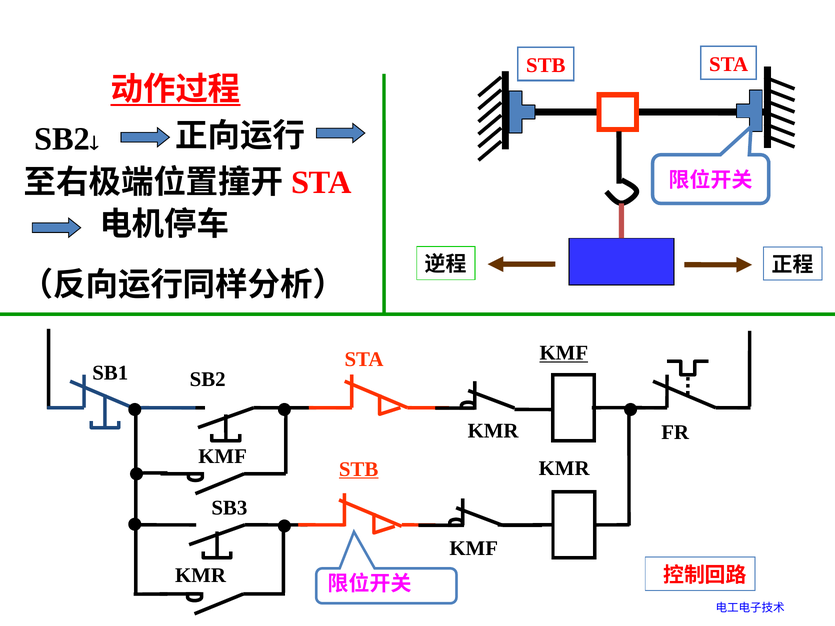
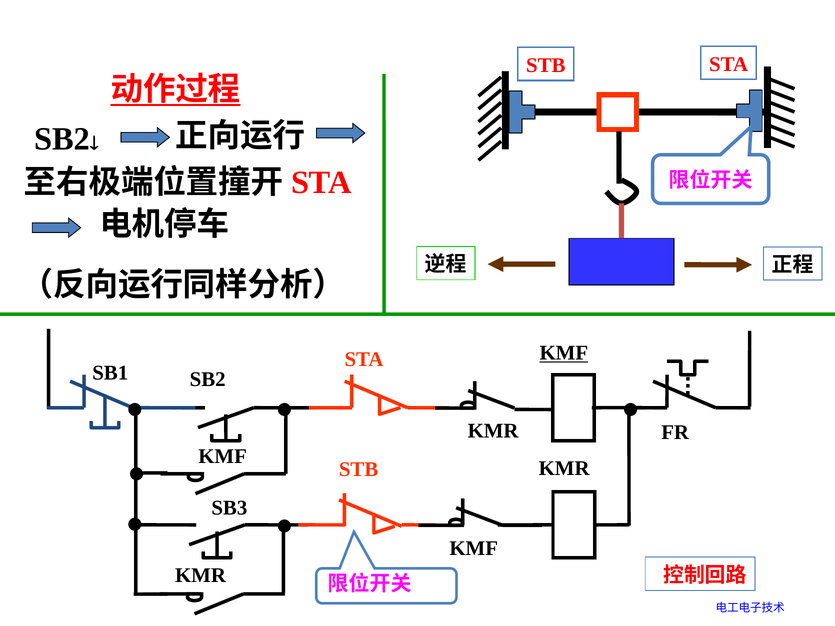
STB underline: present -> none (359, 469)
